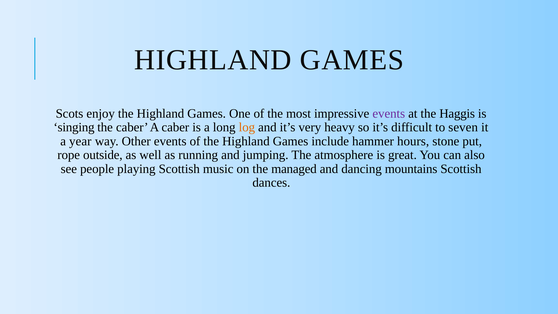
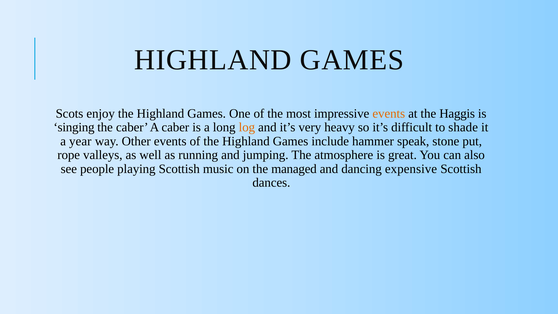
events colour: purple -> orange (389, 114)
seven: seven -> shade (463, 127)
hours: hours -> speak (413, 141)
outside: outside -> valleys (103, 155)
mountains: mountains -> expensive (411, 169)
